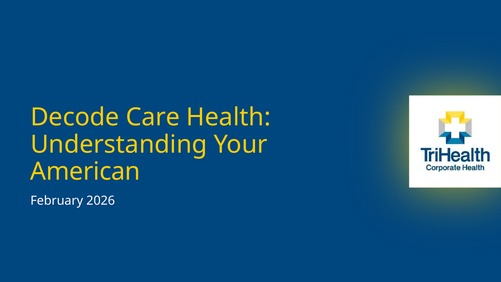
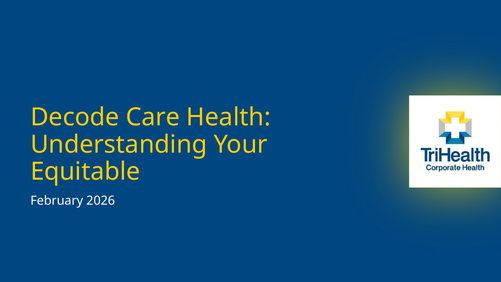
American: American -> Equitable (85, 171)
